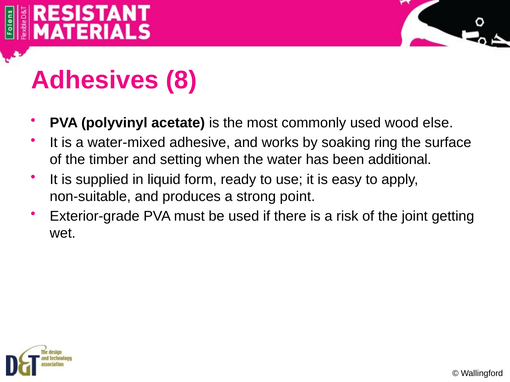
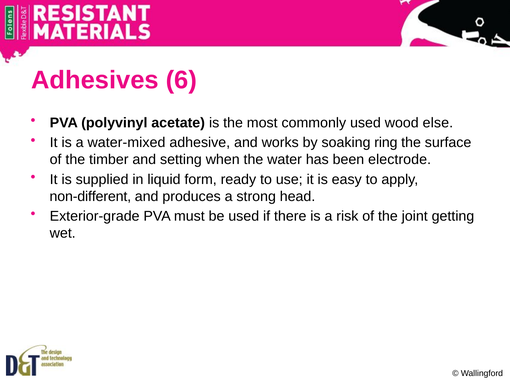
8: 8 -> 6 (181, 80)
additional: additional -> electrode (400, 160)
non-suitable: non-suitable -> non-different (90, 197)
point: point -> head (298, 197)
